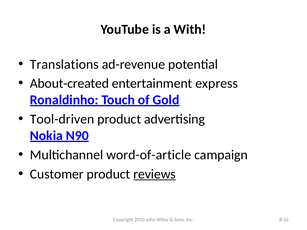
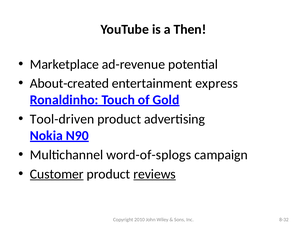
With: With -> Then (190, 29)
Translations: Translations -> Marketplace (64, 64)
word-of-article: word-of-article -> word-of-splogs (149, 155)
Customer underline: none -> present (57, 174)
